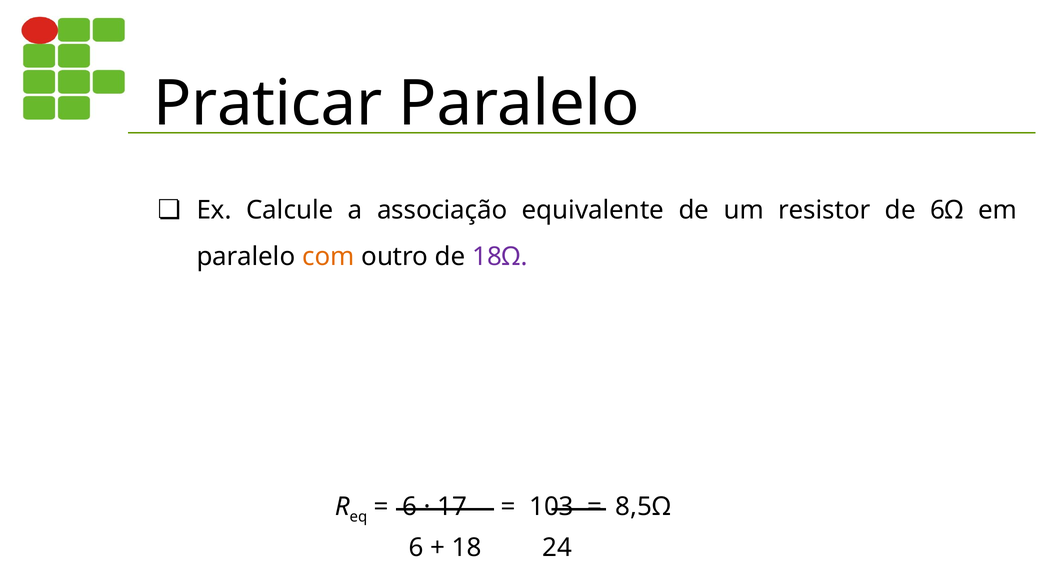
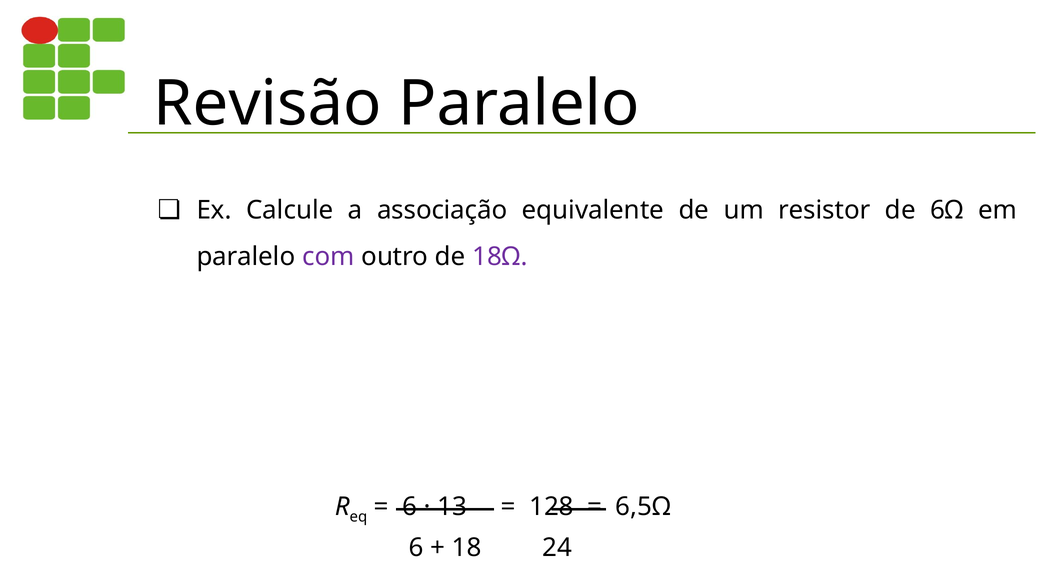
Praticar: Praticar -> Revisão (268, 104)
com colour: orange -> purple (328, 257)
17: 17 -> 13 (452, 507)
103: 103 -> 128 (551, 507)
8,5Ω: 8,5Ω -> 6,5Ω (643, 507)
